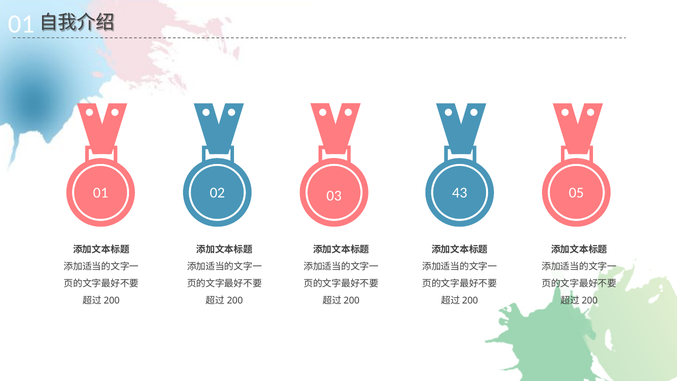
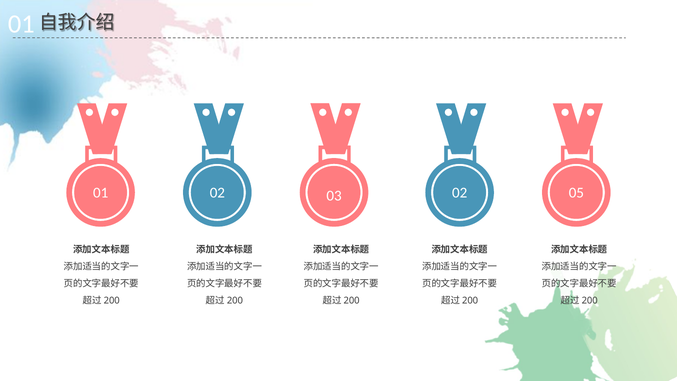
02 43: 43 -> 02 (460, 193)
